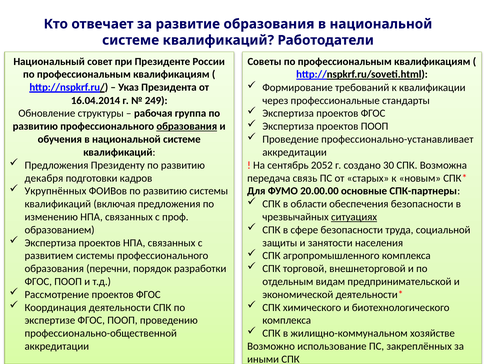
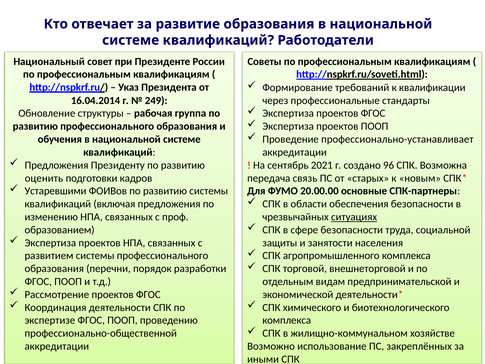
образования underline: present -> none (187, 126)
2052: 2052 -> 2021 (322, 165)
30: 30 -> 96 (389, 165)
декабря: декабря -> оценить (44, 178)
Укрупнённых: Укрупнённых -> Устаревшими (56, 191)
